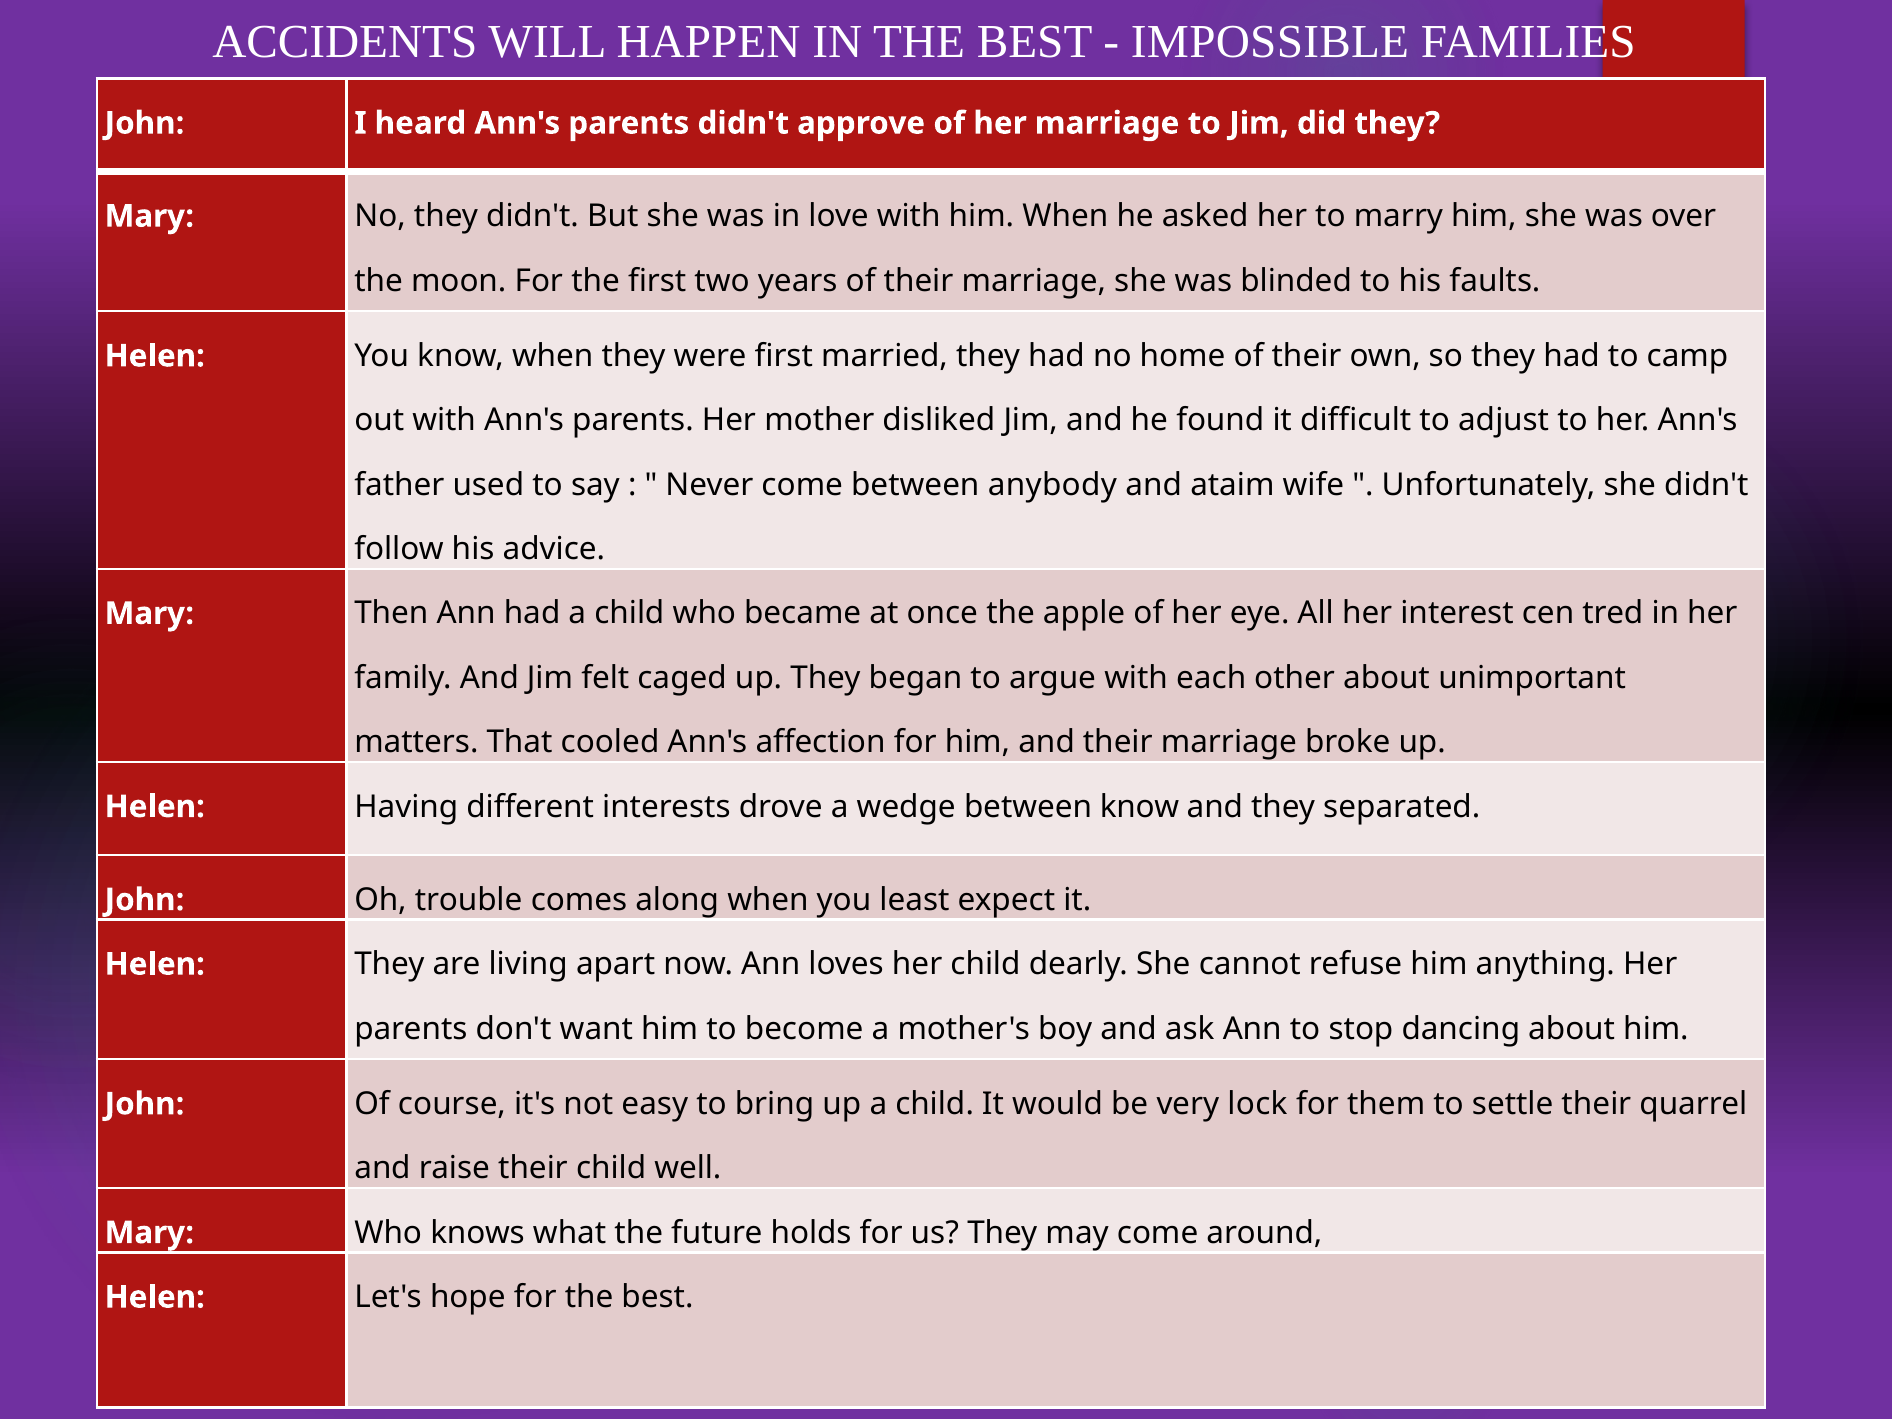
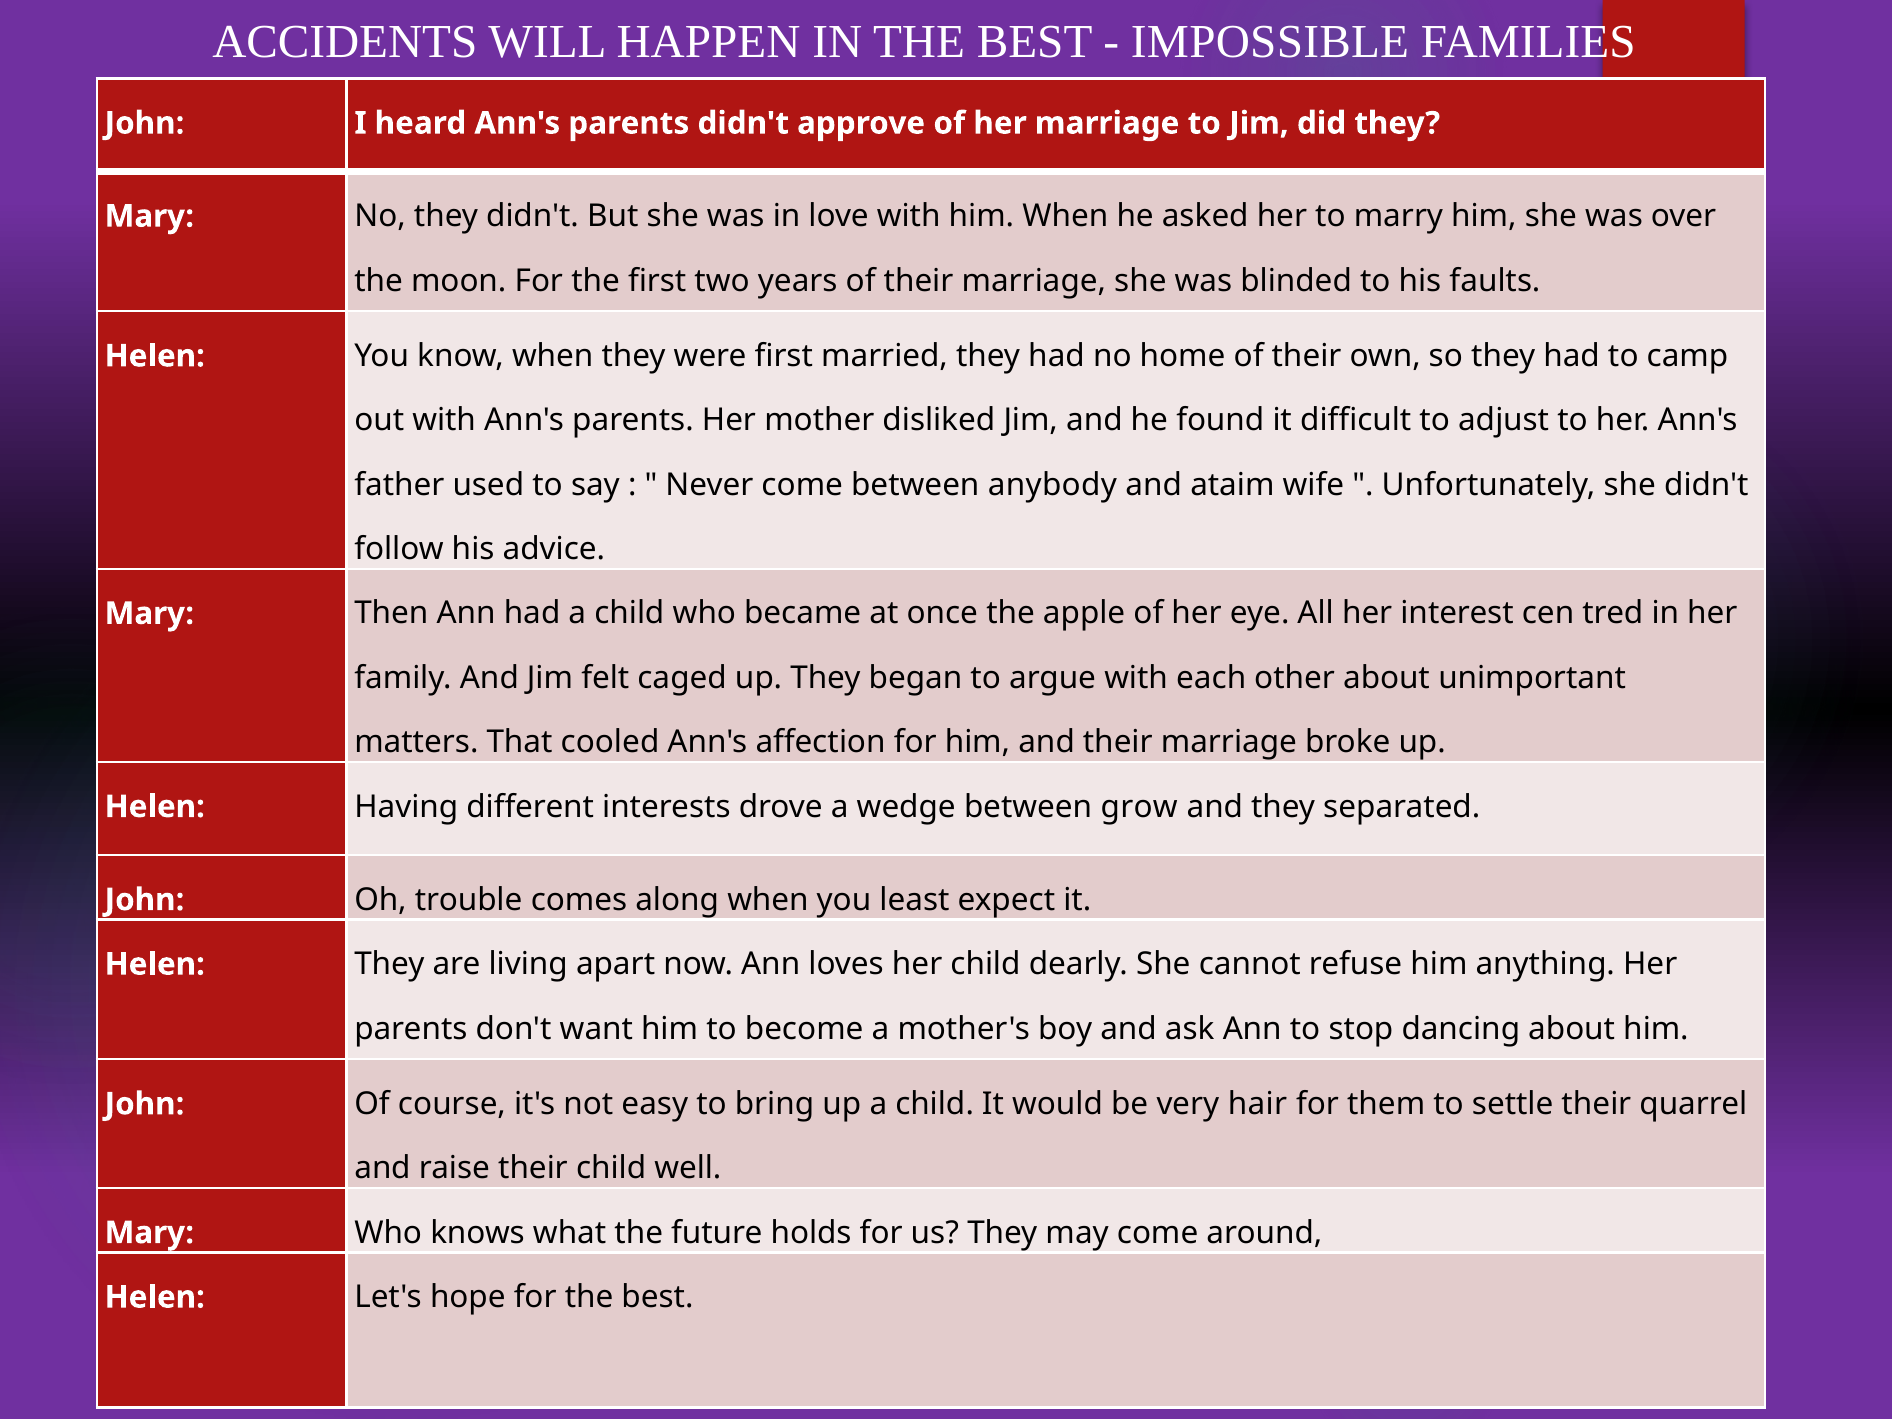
between know: know -> grow (1139, 807)
lock: lock -> hair (1258, 1104)
